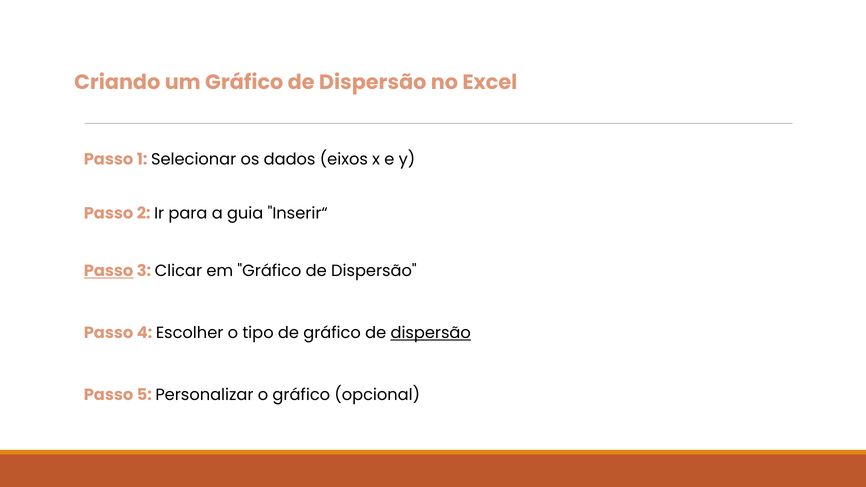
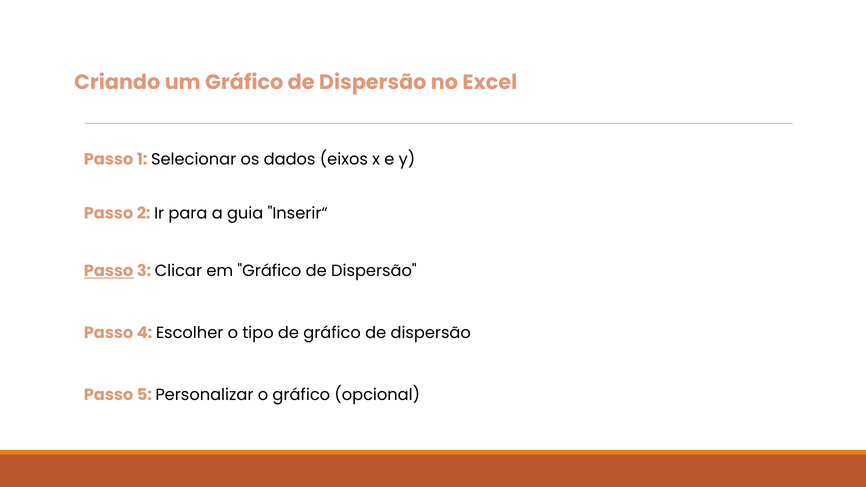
dispersão underline: present -> none (431, 333)
